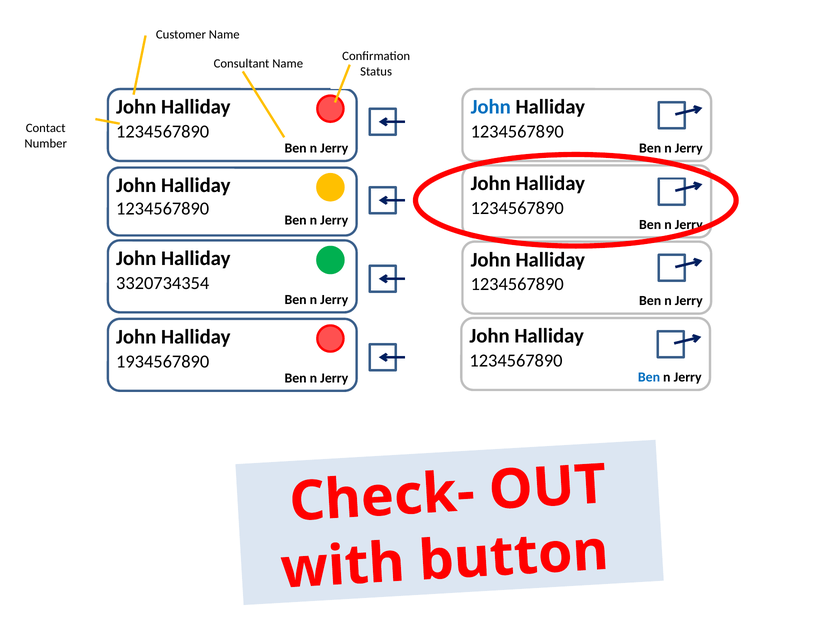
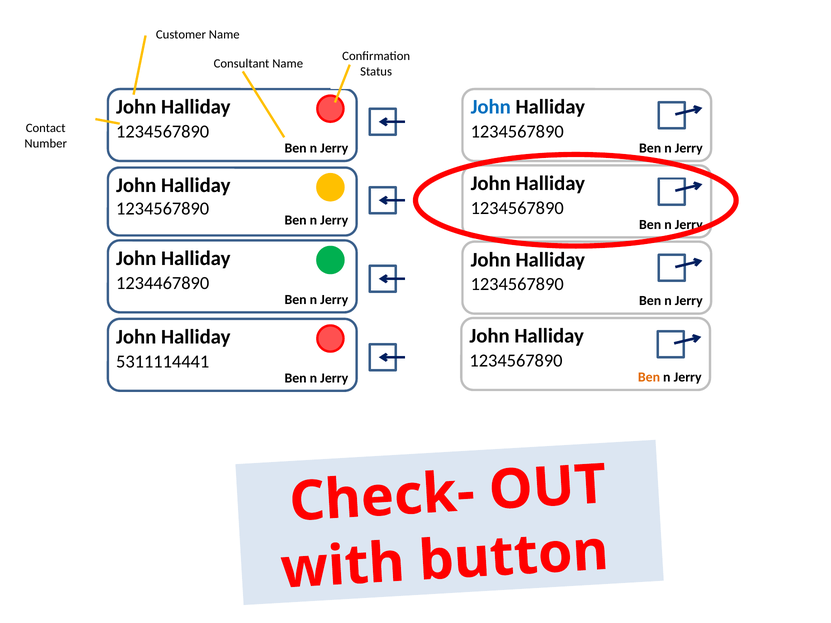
3320734354: 3320734354 -> 1234467890 (163, 283)
1934567890: 1934567890 -> 5311114441 (163, 362)
Ben colour: blue -> orange (649, 377)
